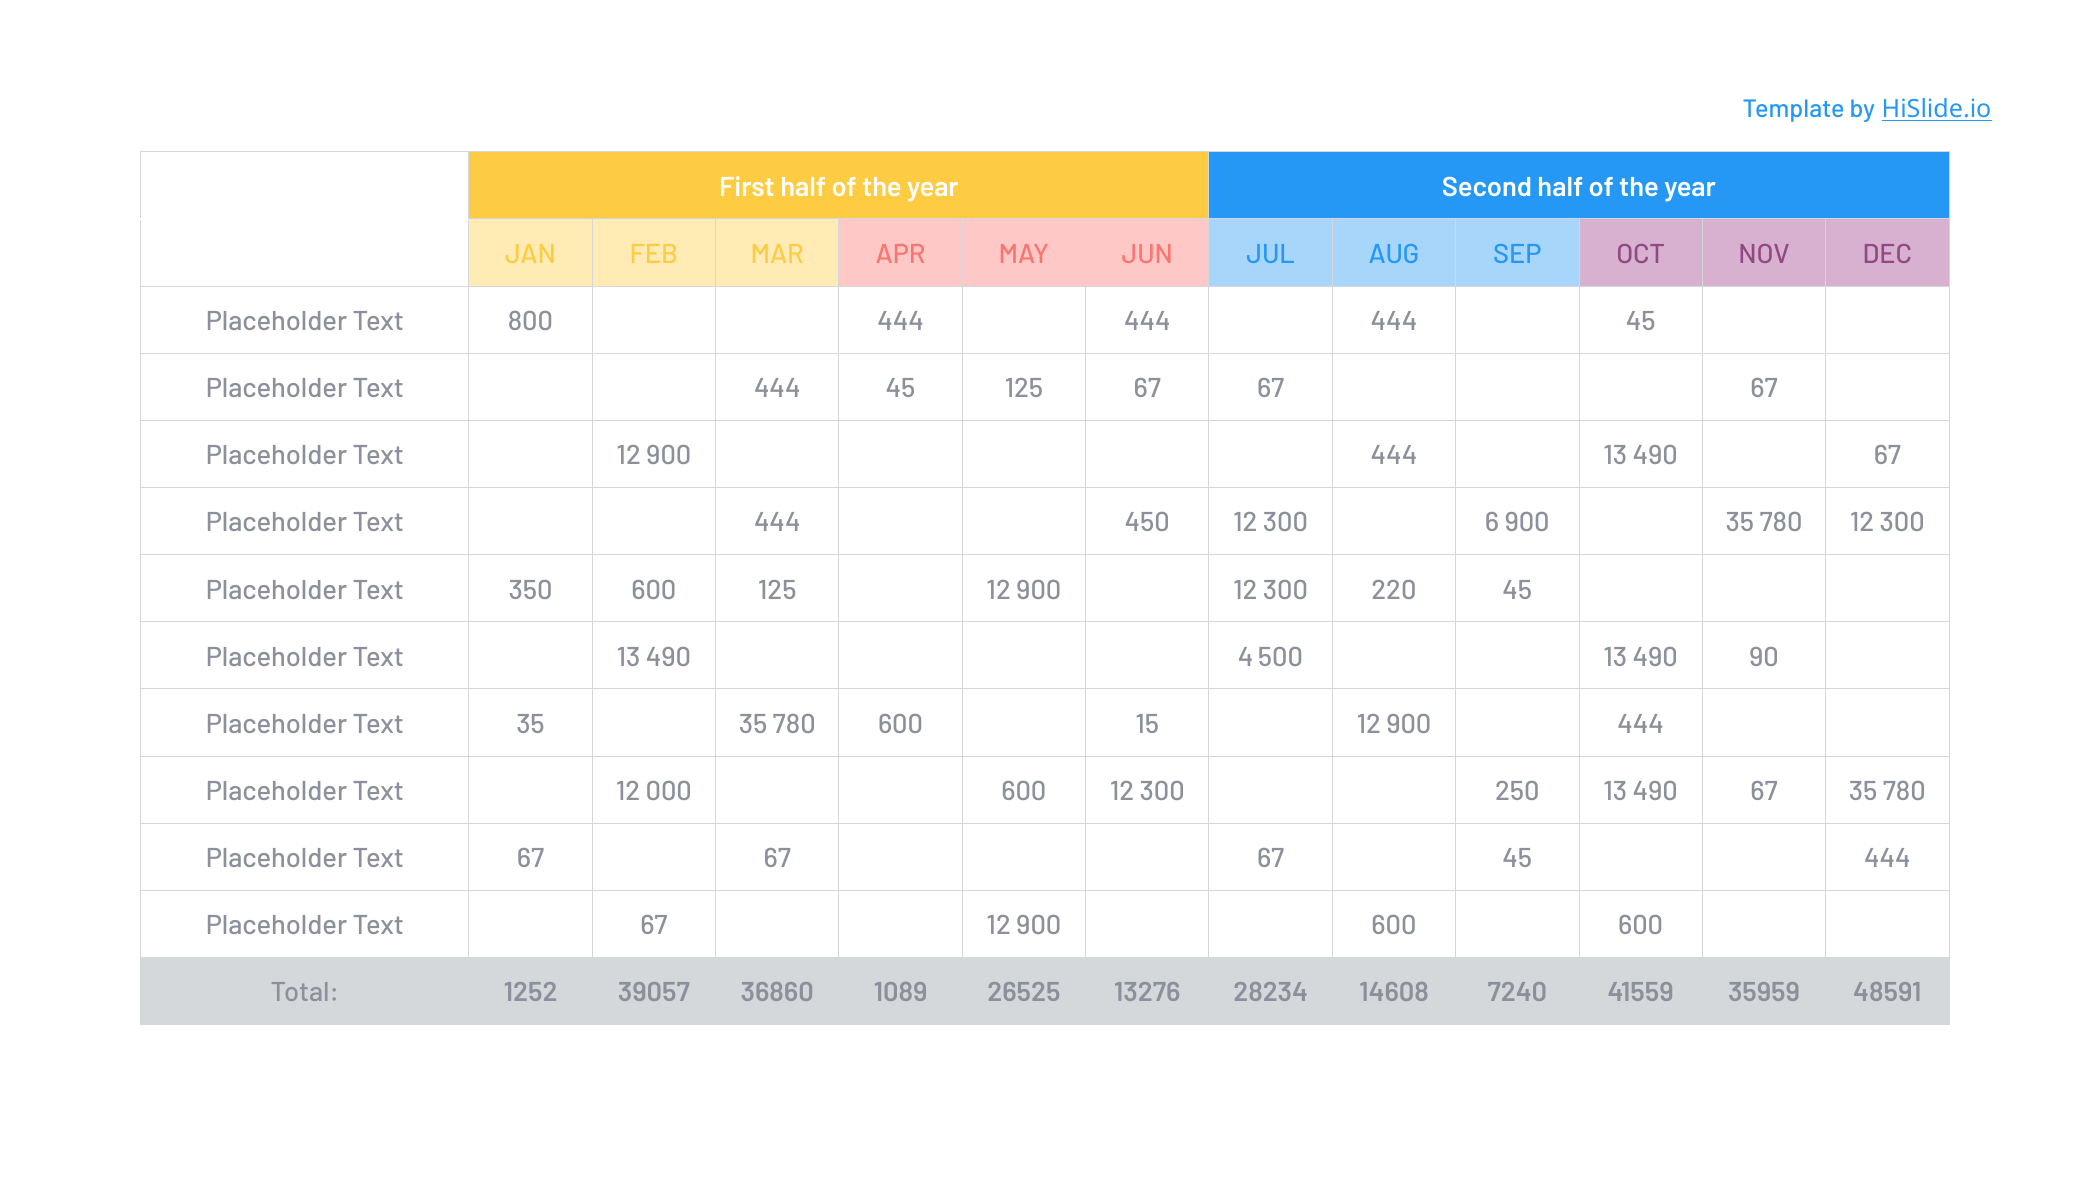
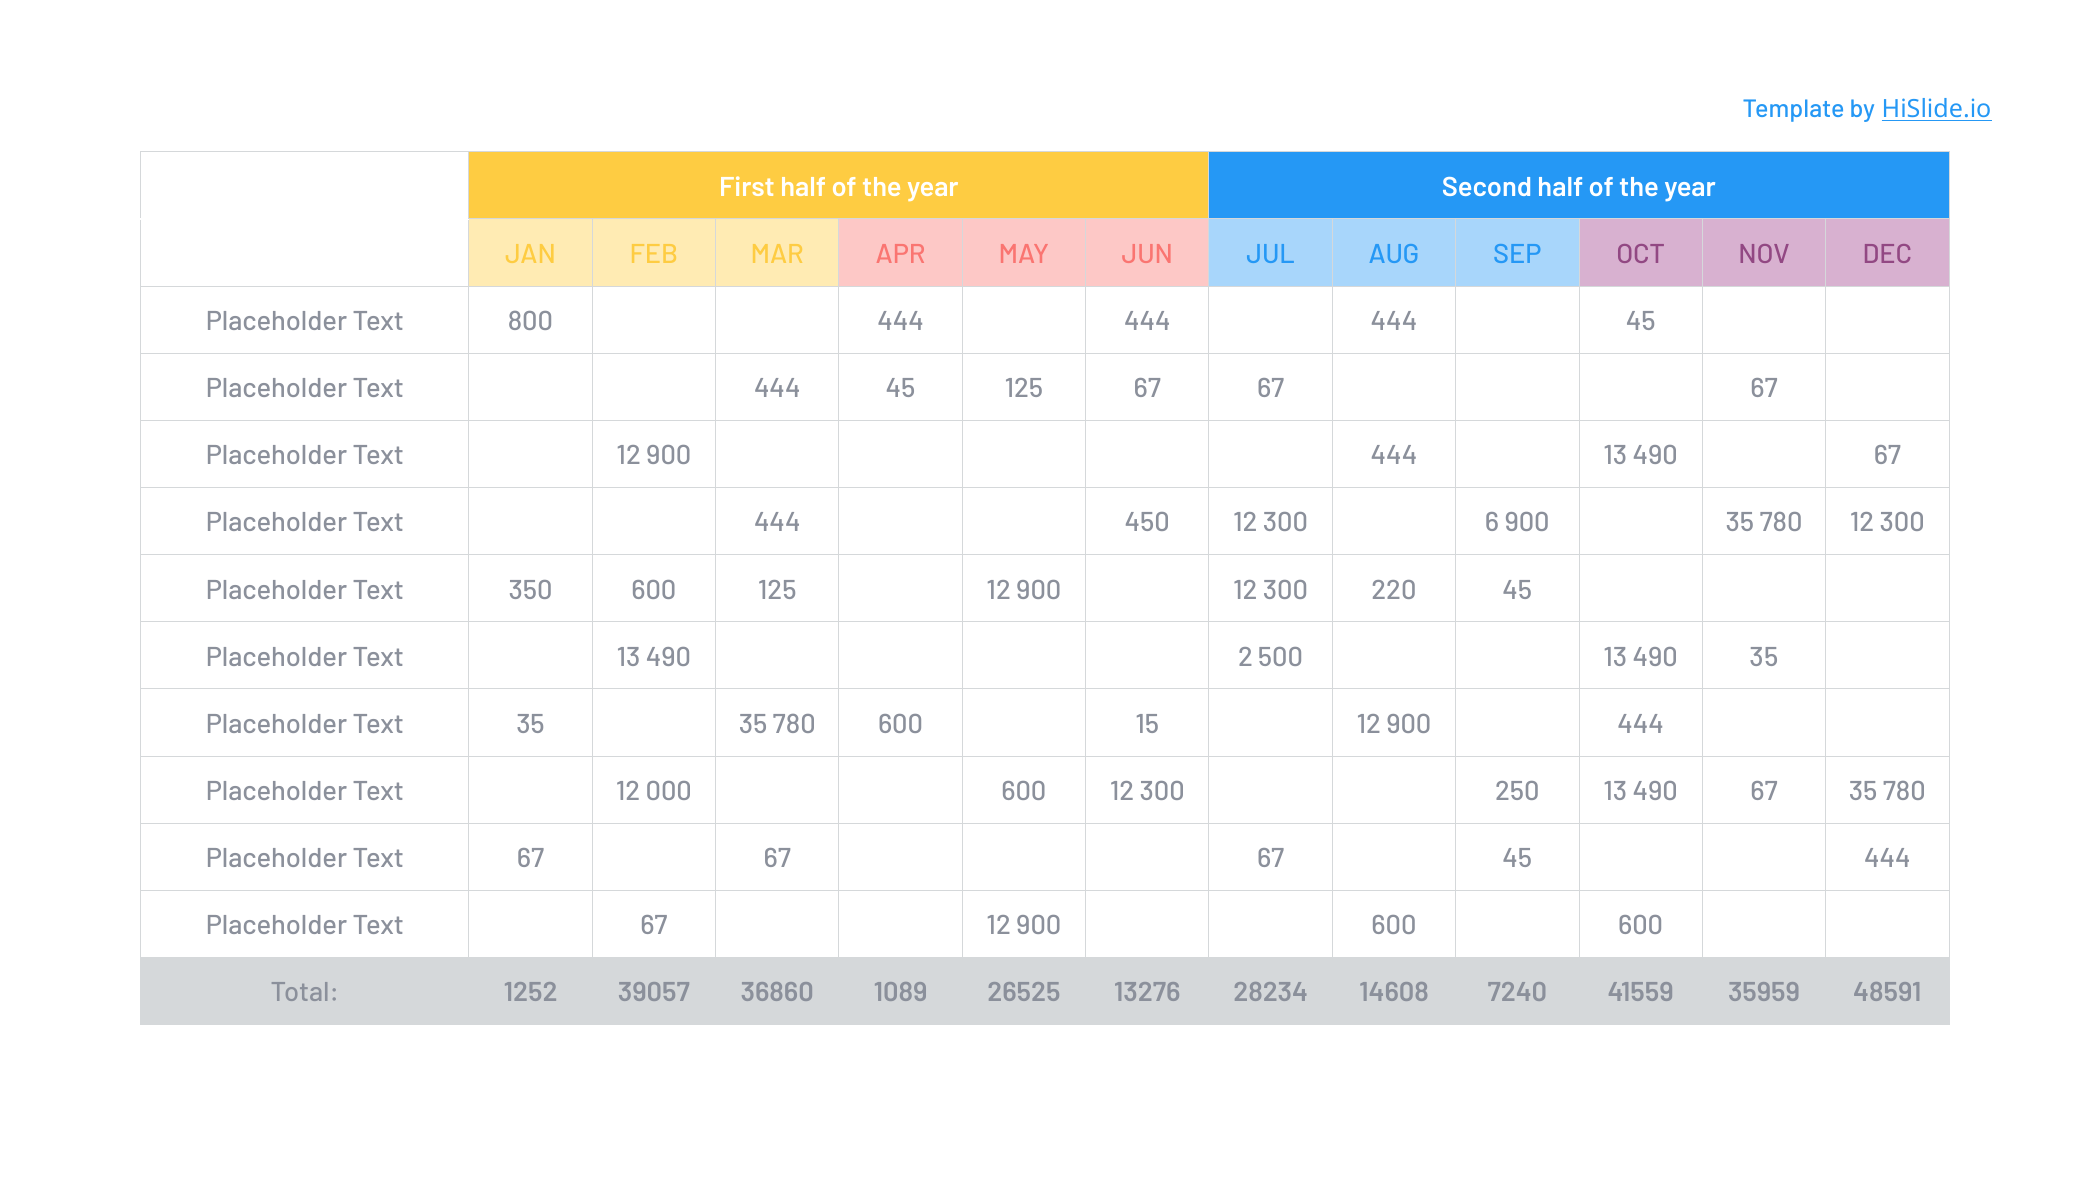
4: 4 -> 2 (1246, 657)
490 90: 90 -> 35 (1764, 657)
